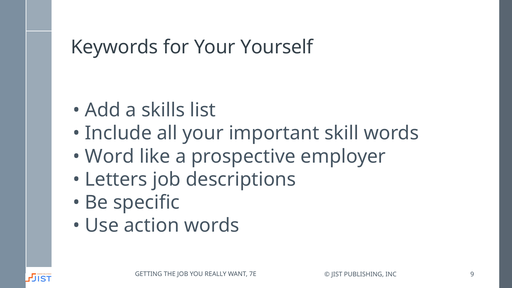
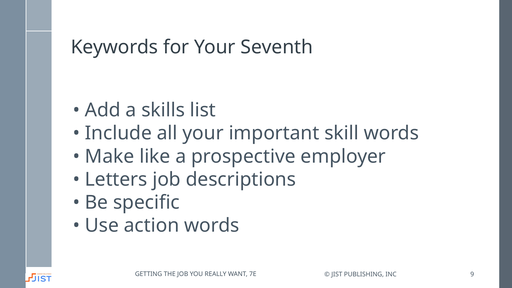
Yourself: Yourself -> Seventh (277, 47)
Word: Word -> Make (110, 156)
